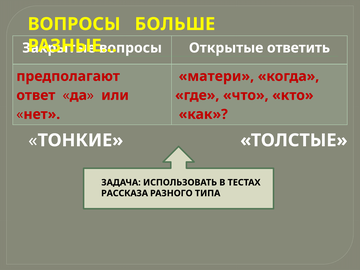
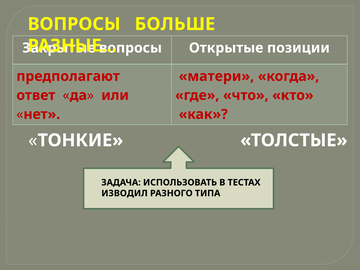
ответить: ответить -> позиции (298, 48)
РАССКАЗА: РАССКАЗА -> ИЗВОДИЛ (125, 193)
